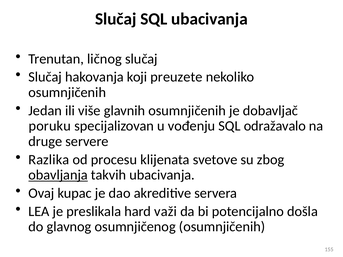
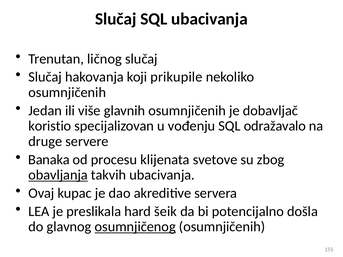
preuzete: preuzete -> prikupile (176, 77)
poruku: poruku -> koristio (50, 126)
Razlika: Razlika -> Banaka (49, 160)
važi: važi -> šeik (166, 211)
osumnjičenog underline: none -> present (135, 227)
